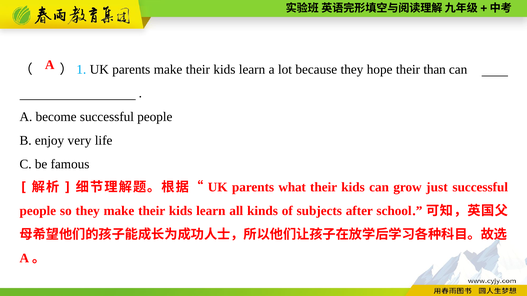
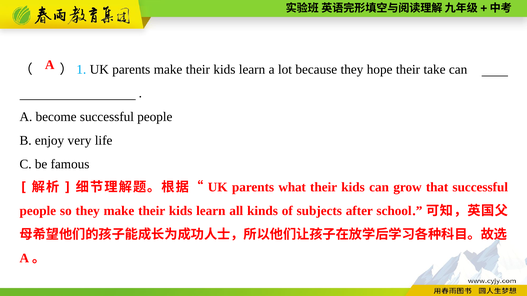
than: than -> take (435, 70)
just: just -> that (437, 188)
